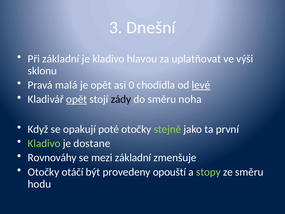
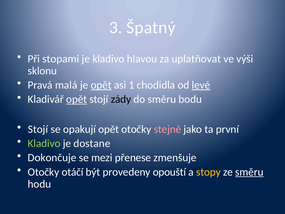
Dnešní: Dnešní -> Špatný (151, 28)
Při základní: základní -> stopami (61, 59)
opět underline: none -> present (101, 85)
0: 0 -> 1 (131, 85)
noha: noha -> bodu (190, 99)
Když: Když -> Stojí (38, 129)
opakují poté: poté -> opět (109, 129)
stejně colour: light green -> pink (167, 129)
Rovnováhy: Rovnováhy -> Dokončuje (52, 158)
mezi základní: základní -> přenese (133, 158)
stopy colour: light green -> yellow (208, 172)
směru underline: none -> present (249, 172)
